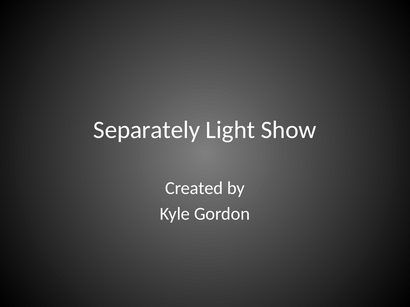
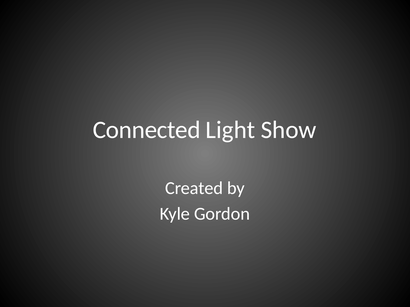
Separately: Separately -> Connected (147, 130)
